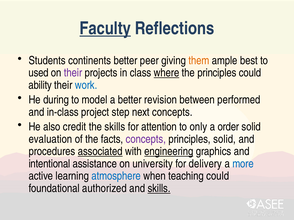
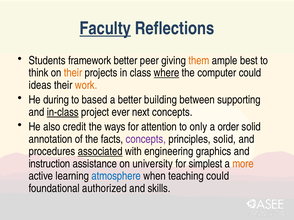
continents: continents -> framework (90, 61)
used: used -> think (39, 73)
their colour: purple -> orange (73, 73)
the principles: principles -> computer (217, 73)
ability: ability -> ideas (40, 85)
work colour: blue -> orange (86, 85)
model: model -> based (95, 100)
revision: revision -> building (161, 100)
performed: performed -> supporting (239, 100)
in-class underline: none -> present (63, 112)
step: step -> ever (121, 112)
the skills: skills -> ways (115, 127)
evaluation: evaluation -> annotation (50, 139)
engineering underline: present -> none (169, 152)
intentional: intentional -> instruction (49, 164)
delivery: delivery -> simplest (205, 164)
more colour: blue -> orange (243, 164)
skills underline: present -> none (159, 189)
